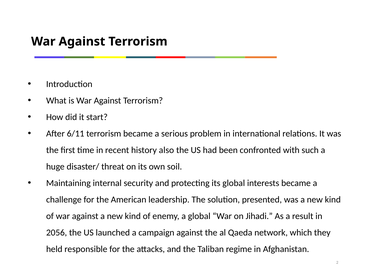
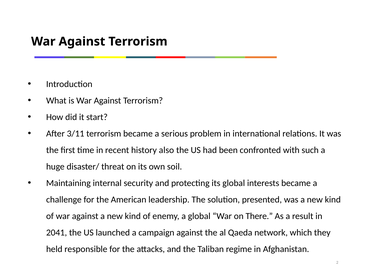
6/11: 6/11 -> 3/11 (76, 134)
Jihadi: Jihadi -> There (259, 216)
2056: 2056 -> 2041 (57, 233)
